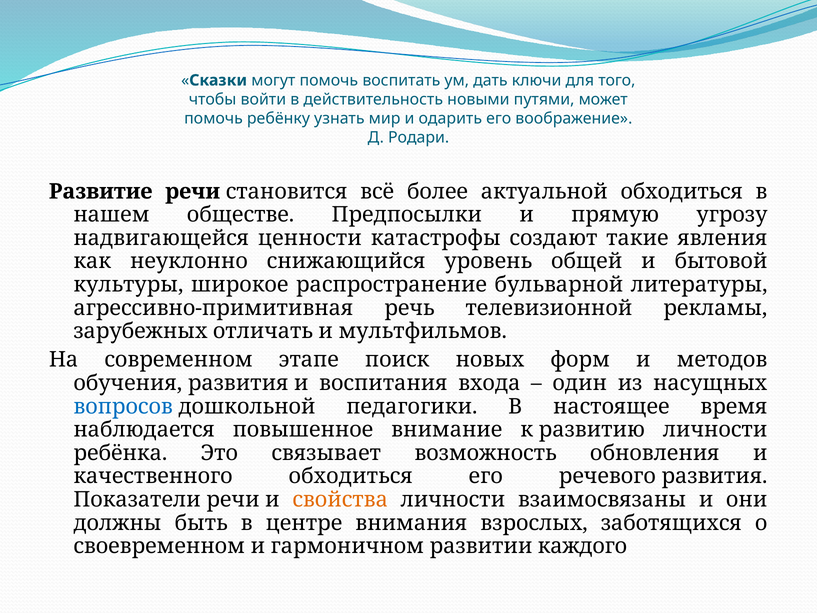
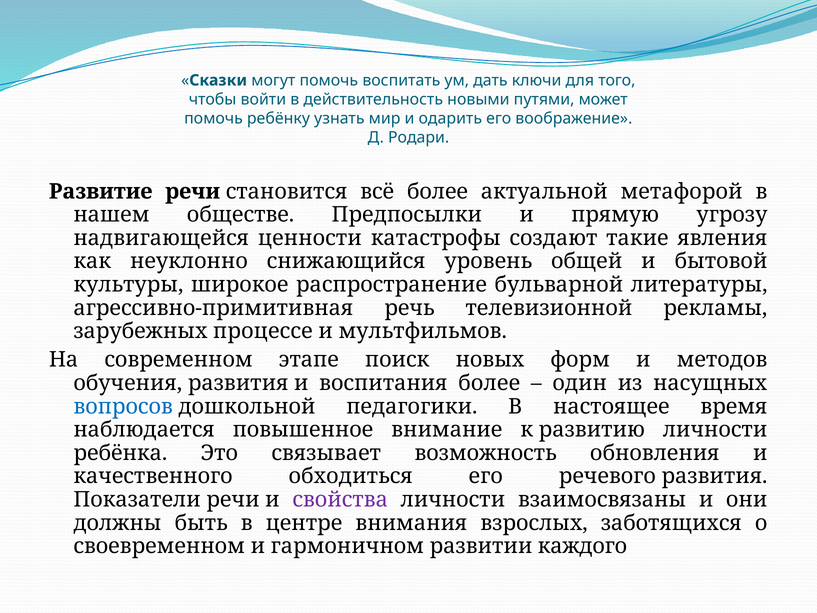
актуальной обходиться: обходиться -> метафорой (682, 191)
отличать: отличать -> процессе (263, 331)
воспитания входа: входа -> более (489, 383)
свойства colour: orange -> purple (340, 499)
